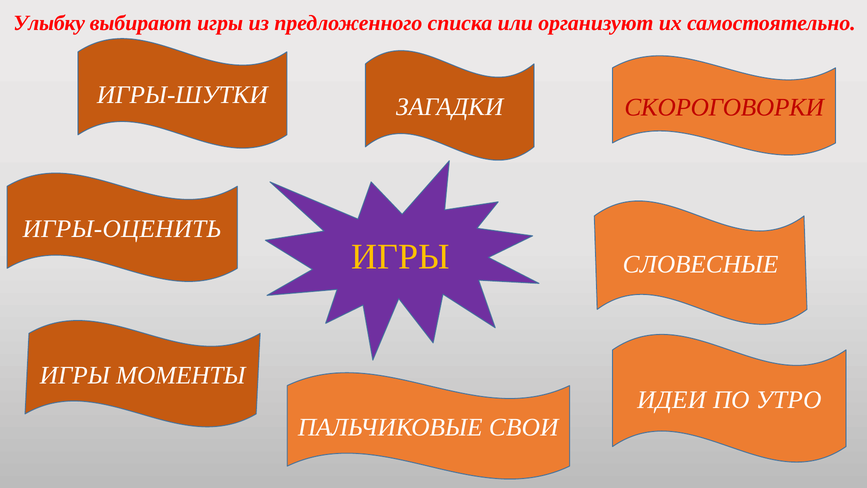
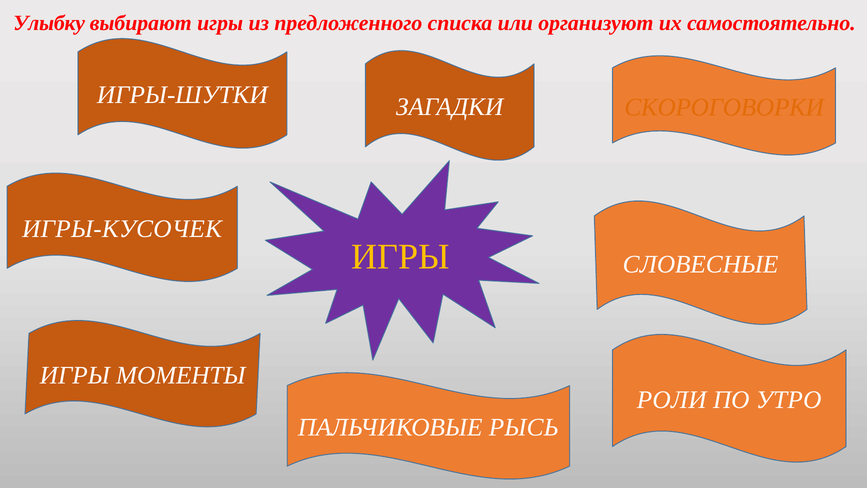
СКОРОГОВОРКИ colour: red -> orange (724, 107)
ИГРЫ-ОЦЕНИТЬ: ИГРЫ-ОЦЕНИТЬ -> ИГРЫ-КУСОЧЕК (122, 229)
ИДЕИ: ИДЕИ -> РОЛИ (672, 400)
СВОИ: СВОИ -> РЫСЬ (524, 427)
